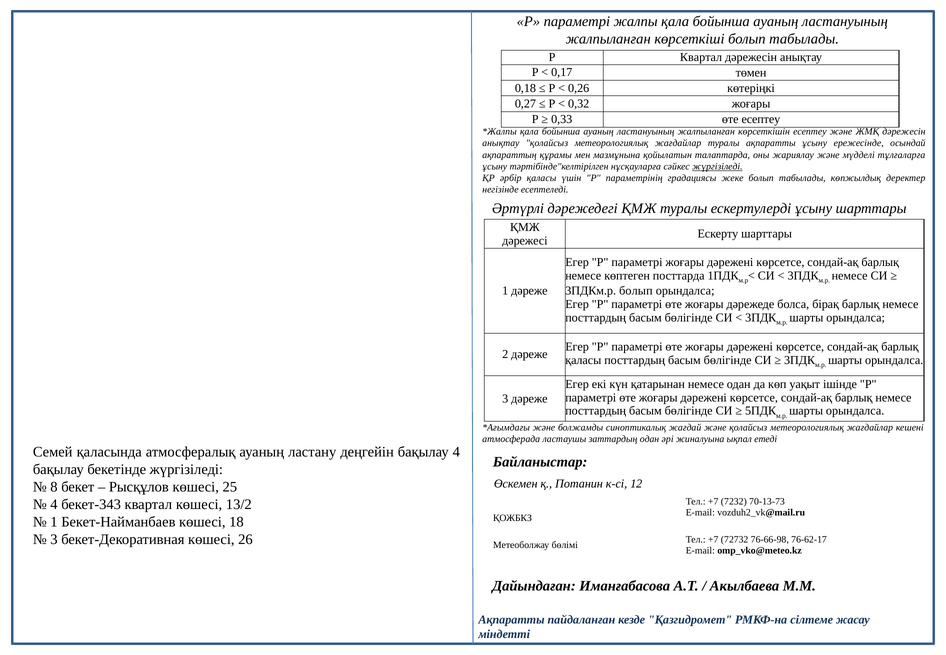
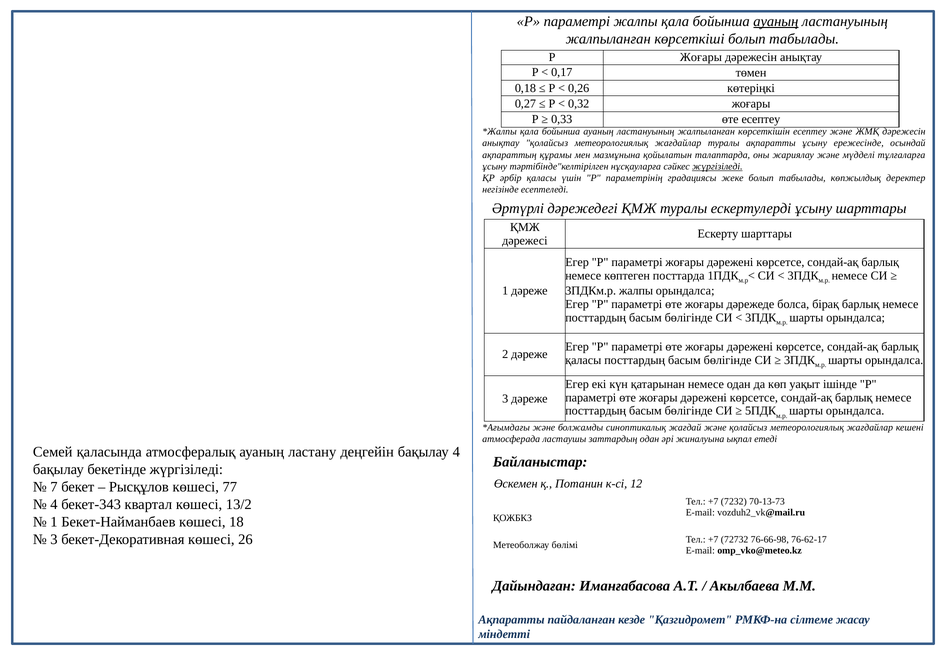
ауаның underline: none -> present (776, 21)
Р Квартал: Квартал -> Жоғары (701, 57)
3ПДКм.р болып: болып -> жалпы (636, 291)
8: 8 -> 7 (54, 487)
25: 25 -> 77 (230, 487)
